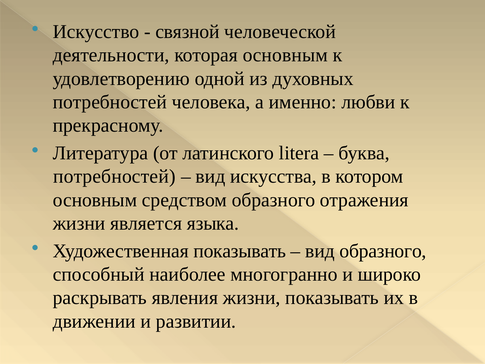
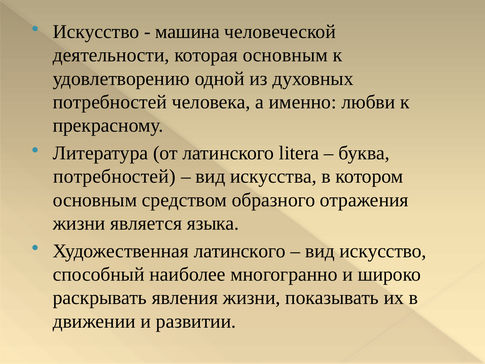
связной: связной -> машина (188, 32)
Художественная показывать: показывать -> латинского (240, 251)
вид образного: образного -> искусство (383, 251)
